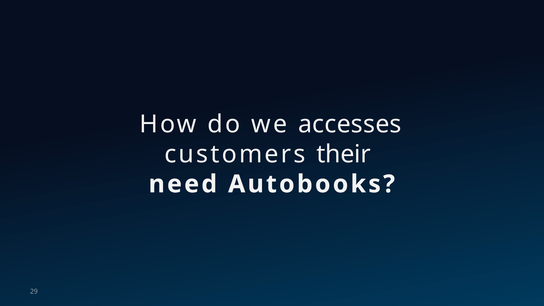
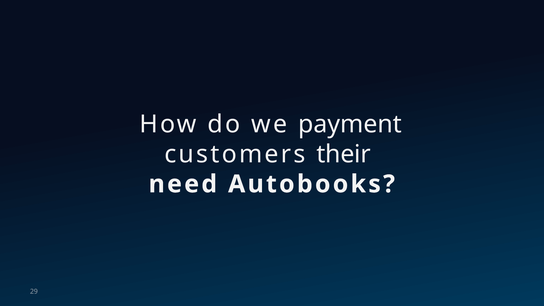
accesses: accesses -> payment (350, 124)
